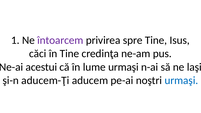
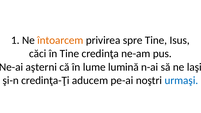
întoarcem colour: purple -> orange (60, 40)
acestui: acestui -> aşterni (41, 67)
lume urmaşi: urmaşi -> lumină (123, 67)
aducem-Ţi: aducem-Ţi -> credinţa-Ţi (45, 80)
